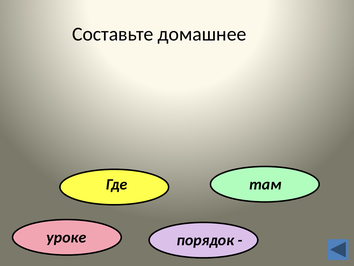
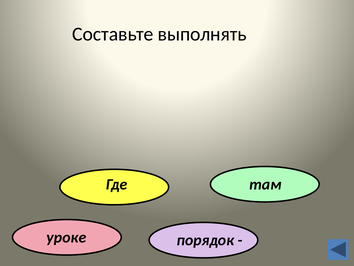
домашнее: домашнее -> выполнять (202, 34)
